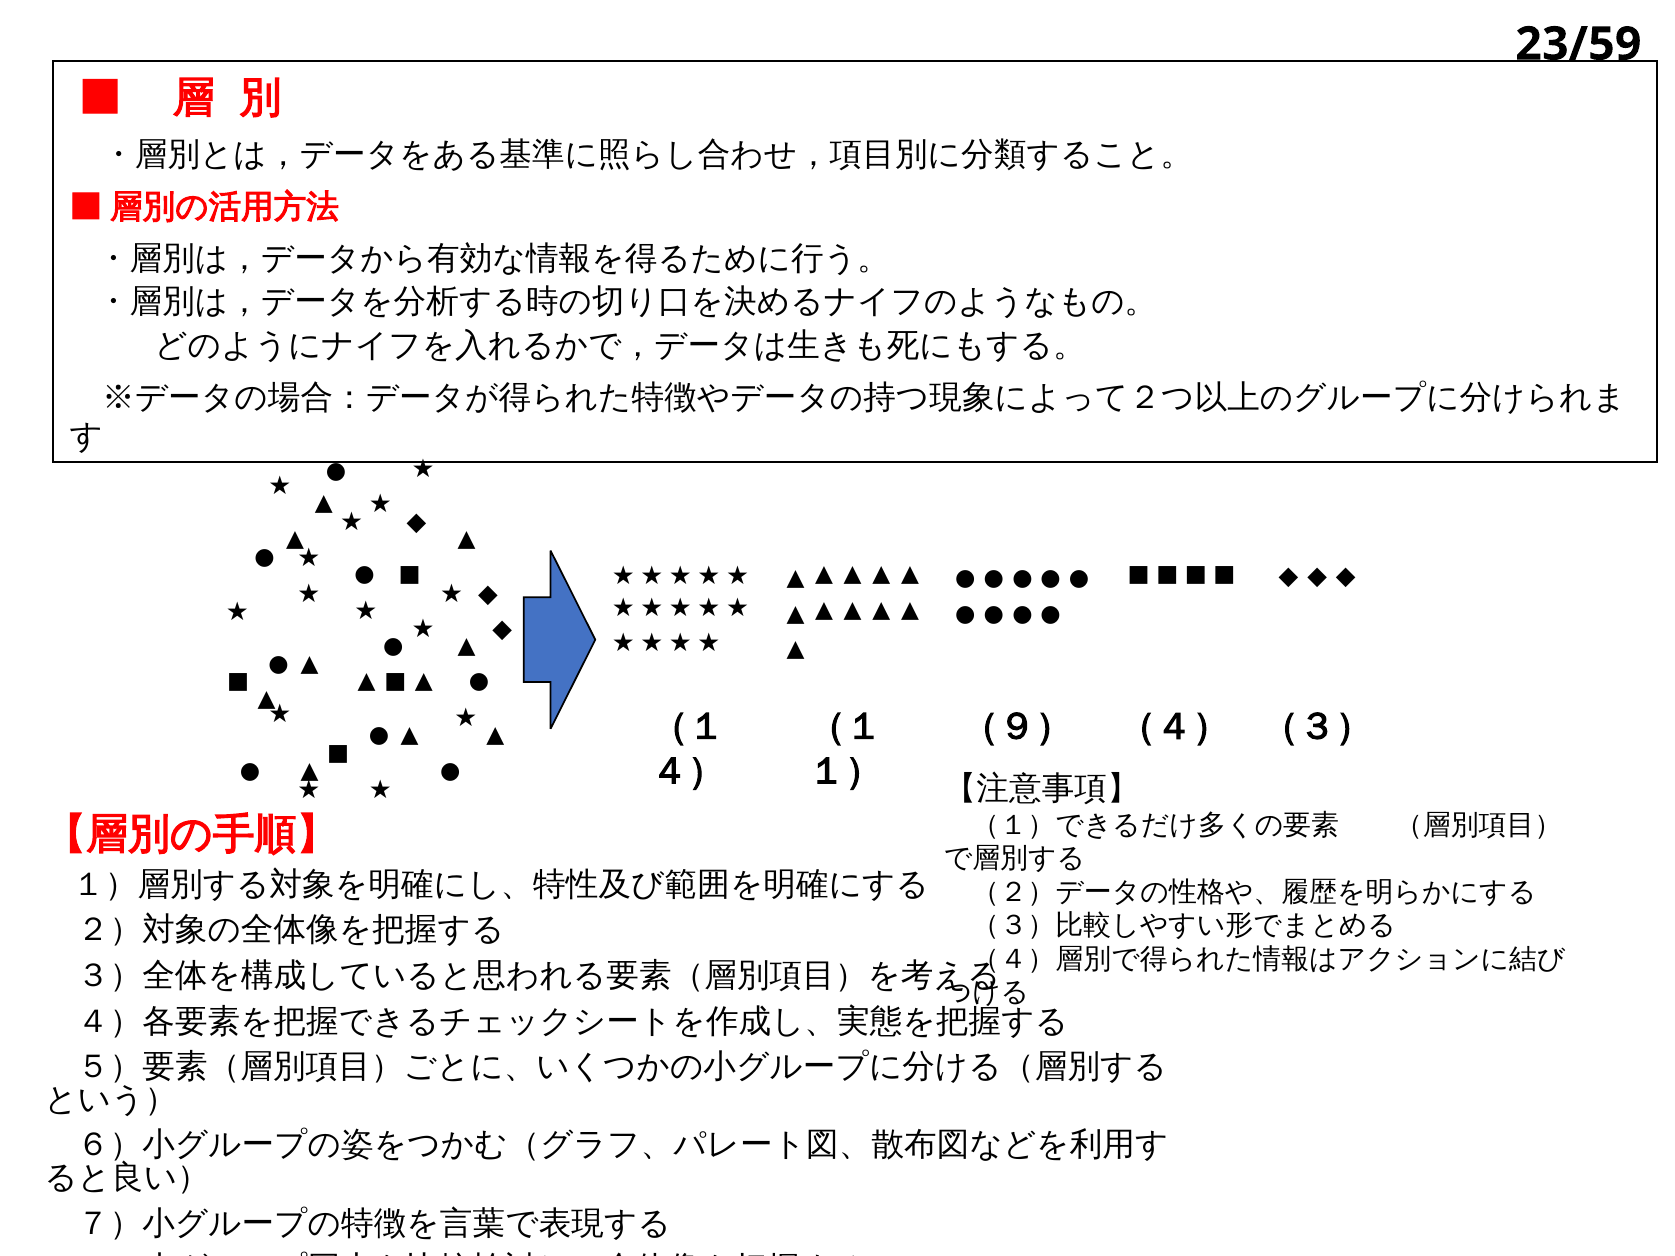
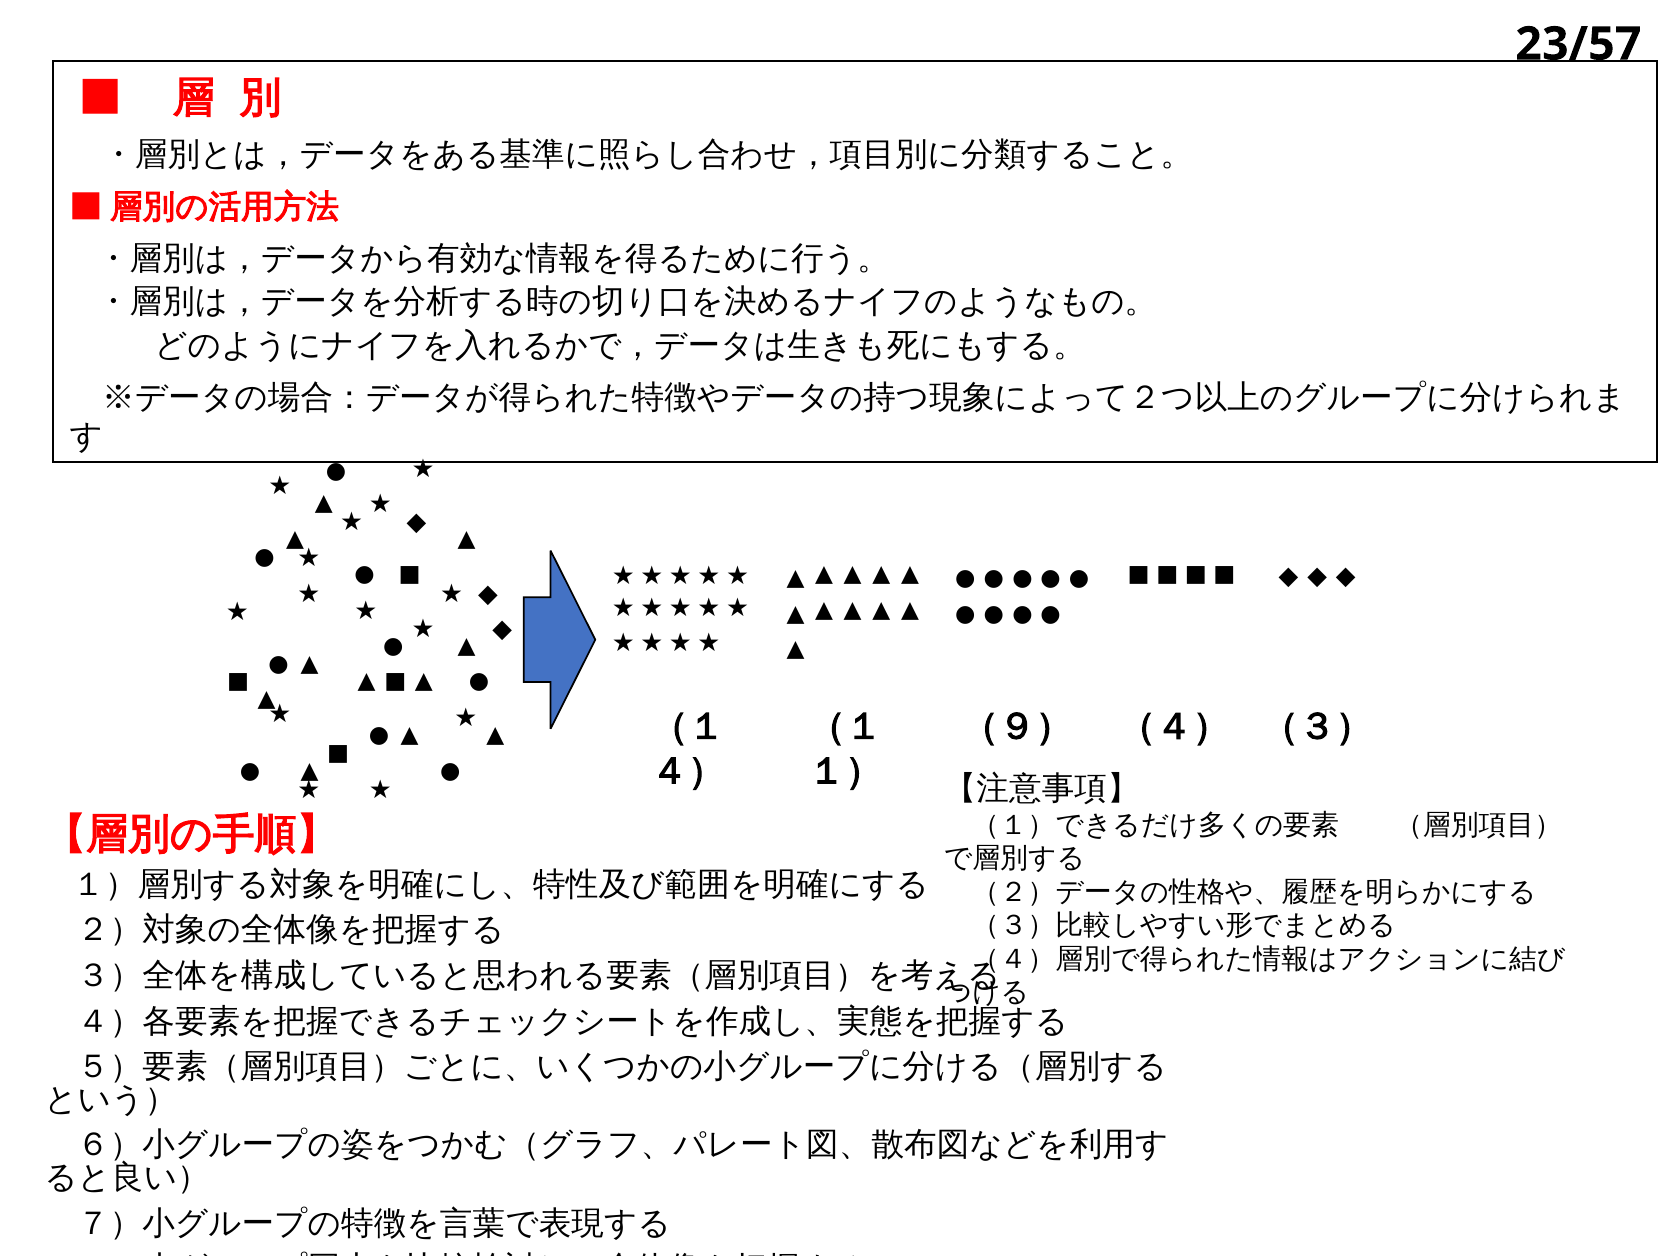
23/59: 23/59 -> 23/57 (1578, 44)
